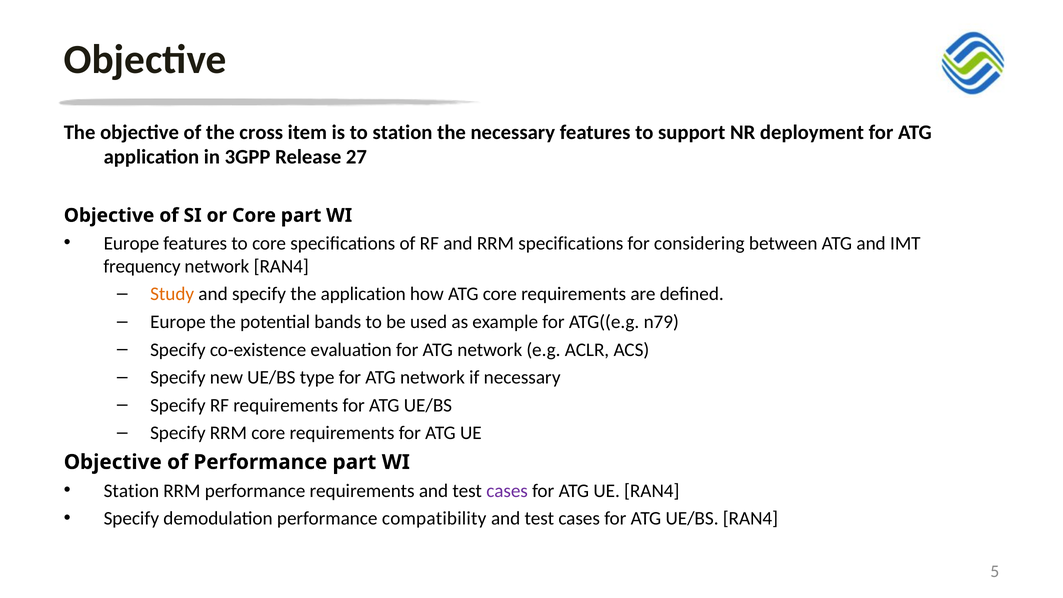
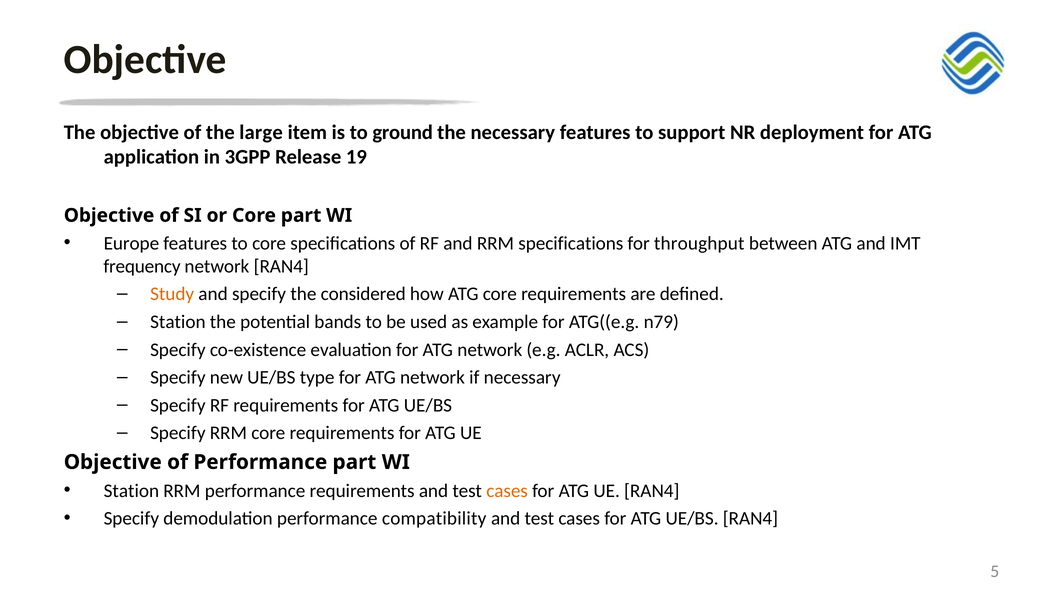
cross: cross -> large (261, 132)
to station: station -> ground (403, 132)
27: 27 -> 19 (356, 157)
considering: considering -> throughput (699, 243)
the application: application -> considered (363, 294)
Europe: Europe -> Station (178, 322)
cases colour: purple -> orange (507, 491)
